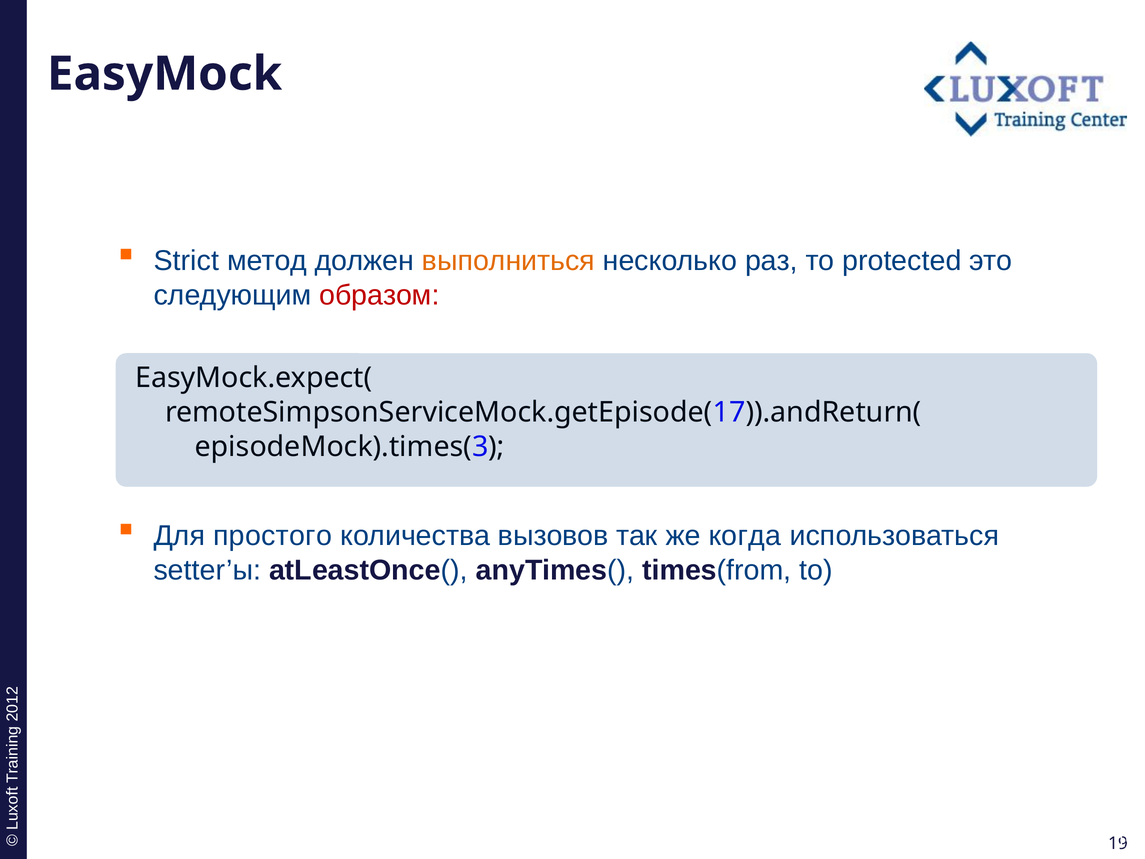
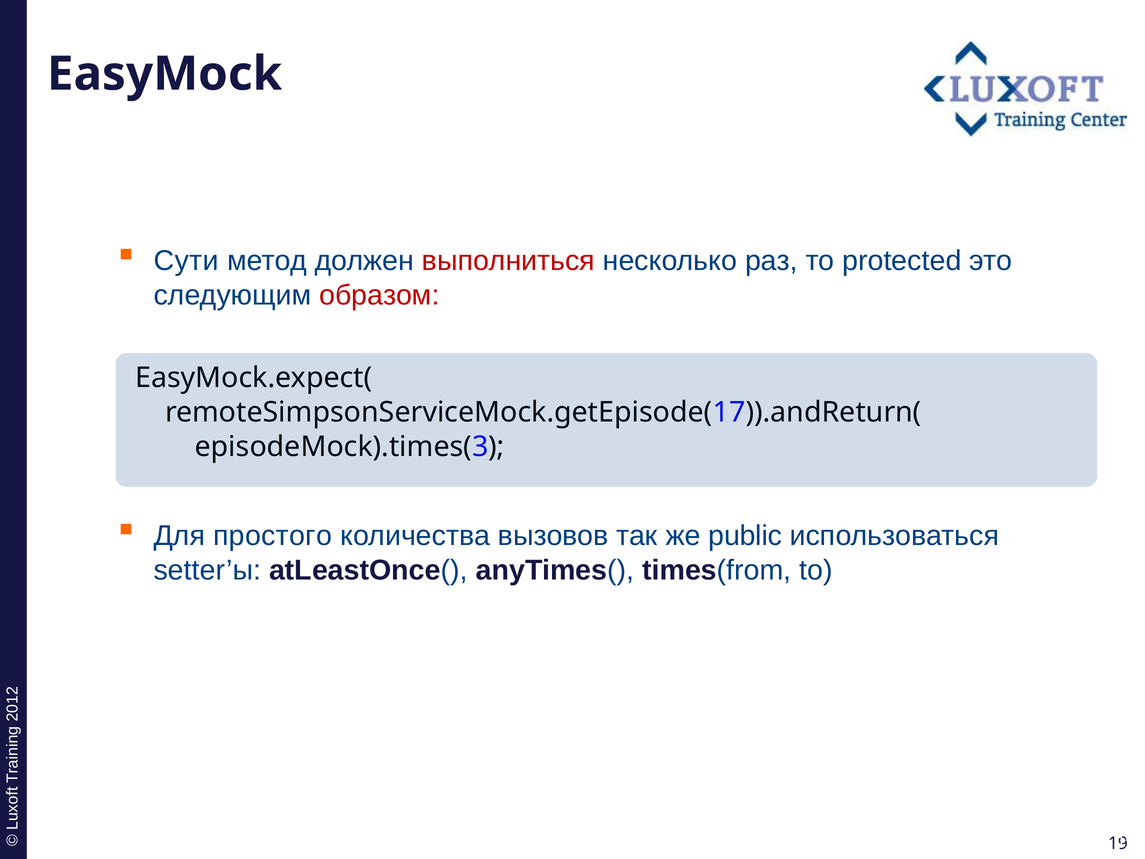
Strict: Strict -> Сути (186, 261)
выполниться colour: orange -> red (508, 261)
когда: когда -> public (745, 536)
